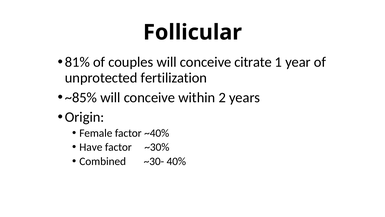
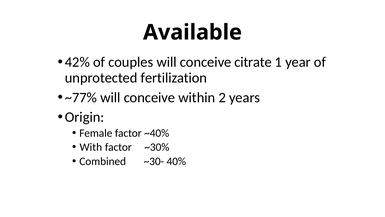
Follicular: Follicular -> Available (192, 32)
81%: 81% -> 42% (77, 62)
~85%: ~85% -> ~77% (81, 97)
Have: Have -> With (91, 147)
